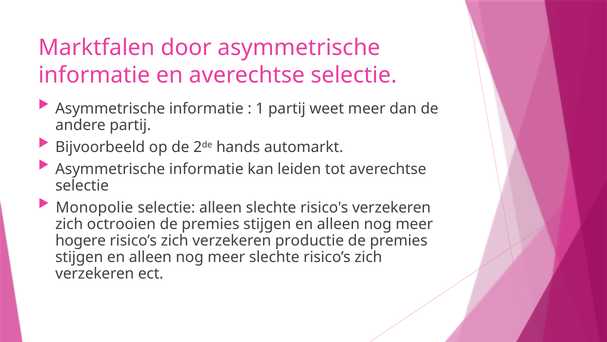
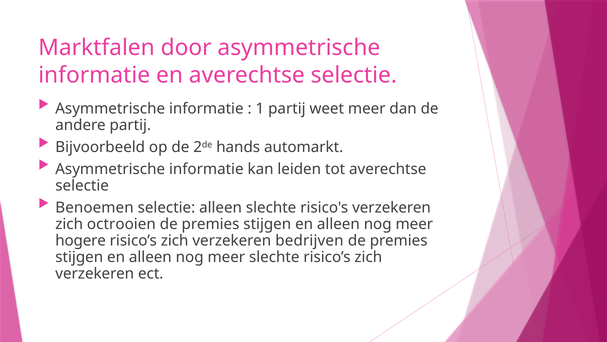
Monopolie: Monopolie -> Benoemen (94, 208)
productie: productie -> bedrijven (309, 240)
